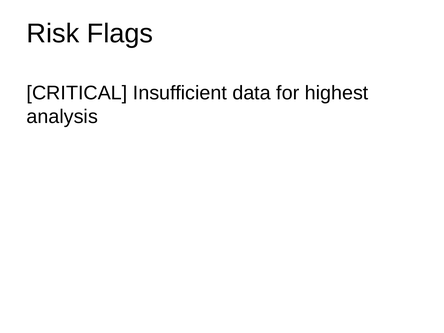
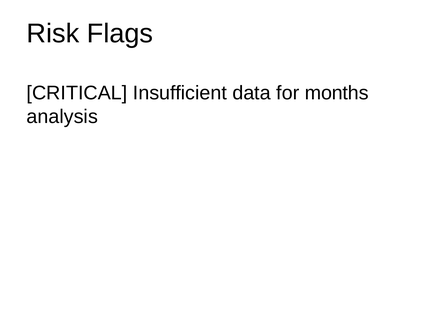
highest: highest -> months (337, 93)
